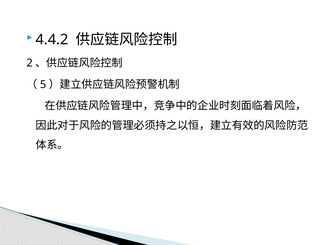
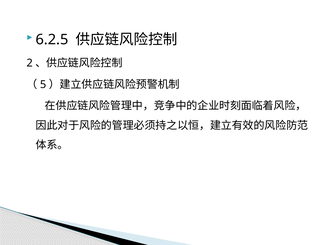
4.4.2: 4.4.2 -> 6.2.5 (52, 40)
